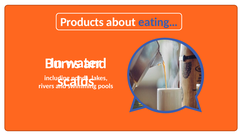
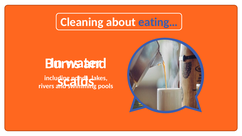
Products: Products -> Cleaning (82, 22)
